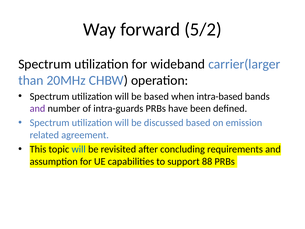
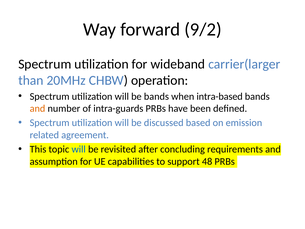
5/2: 5/2 -> 9/2 (203, 30)
be based: based -> bands (156, 96)
and colour: purple -> orange (38, 109)
88: 88 -> 48 (207, 161)
